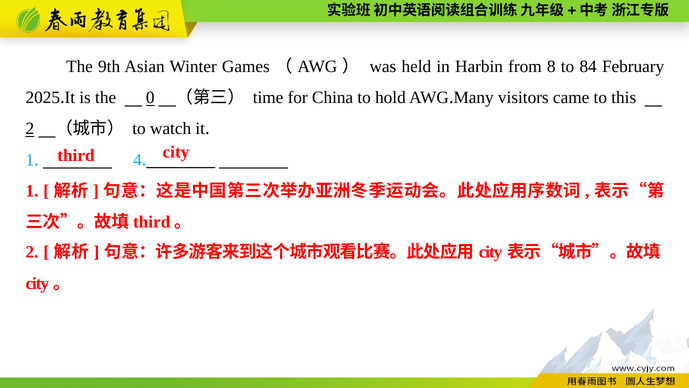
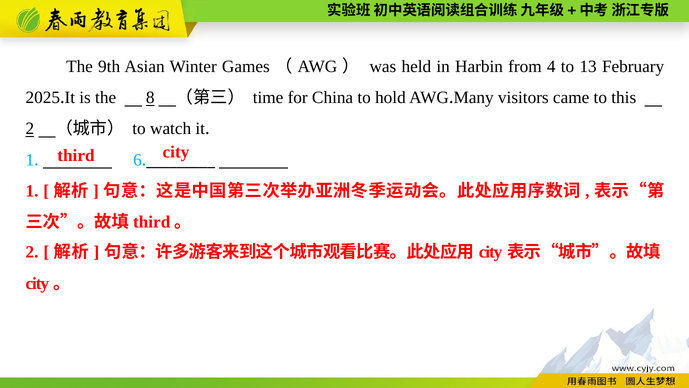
8: 8 -> 4 (551, 67)
84: 84 -> 13 (588, 67)
0: 0 -> 8 (150, 98)
4: 4 -> 6 (137, 160)
